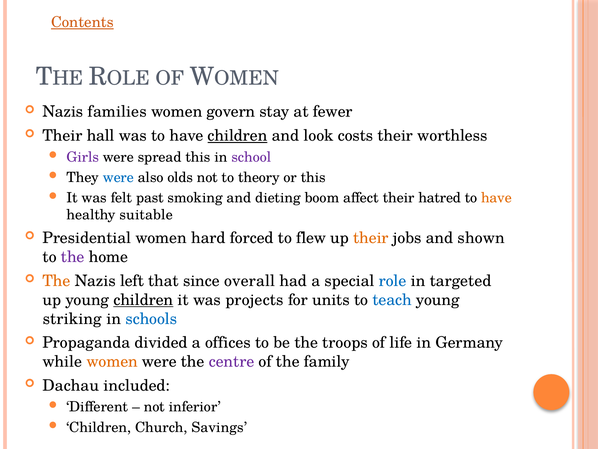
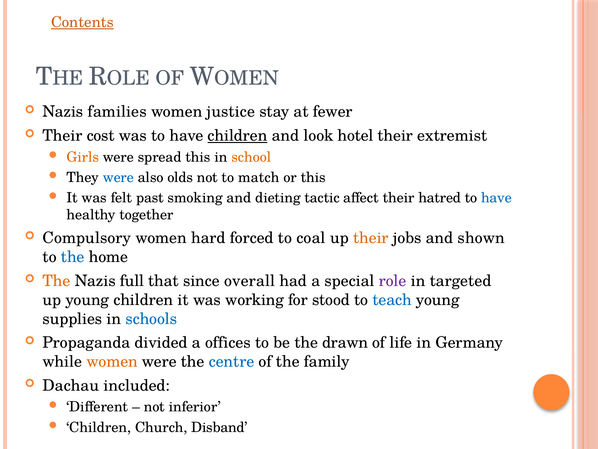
govern: govern -> justice (231, 112)
hall: hall -> cost (101, 136)
costs: costs -> hotel (356, 136)
worthless: worthless -> extremist (452, 136)
Girls colour: purple -> orange (83, 157)
school colour: purple -> orange (251, 157)
theory: theory -> match (259, 177)
boom: boom -> tactic (322, 198)
have colour: orange -> blue (496, 198)
suitable: suitable -> together (146, 215)
Presidential: Presidential -> Compulsory (87, 238)
flew: flew -> coal (311, 238)
the colour: purple -> blue (73, 257)
left: left -> full (132, 281)
role colour: blue -> purple (393, 281)
children underline: present -> none (143, 300)
projects: projects -> working (255, 300)
units: units -> stood (331, 300)
striking: striking -> supplies (72, 318)
troops: troops -> drawn (345, 342)
centre colour: purple -> blue (232, 361)
Savings: Savings -> Disband (219, 427)
